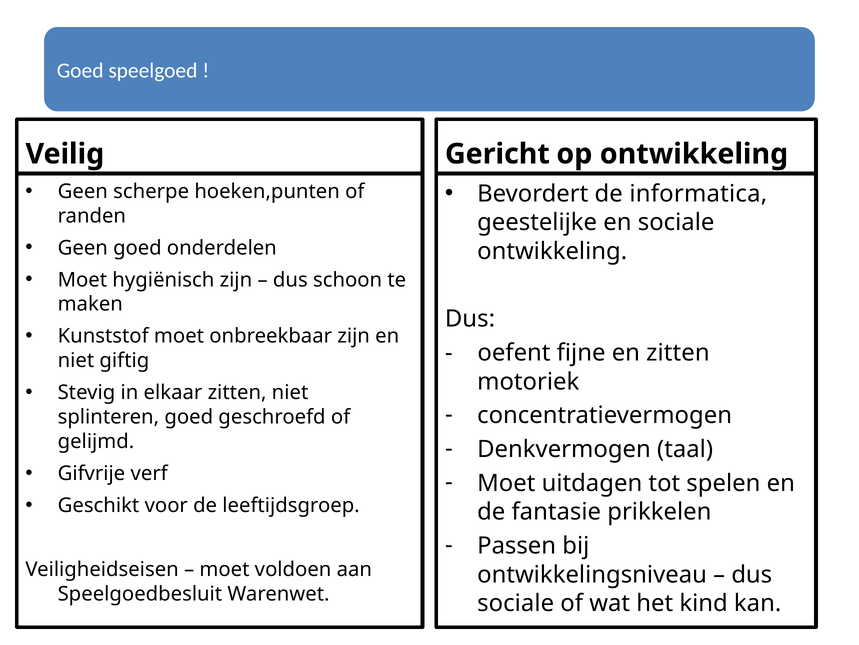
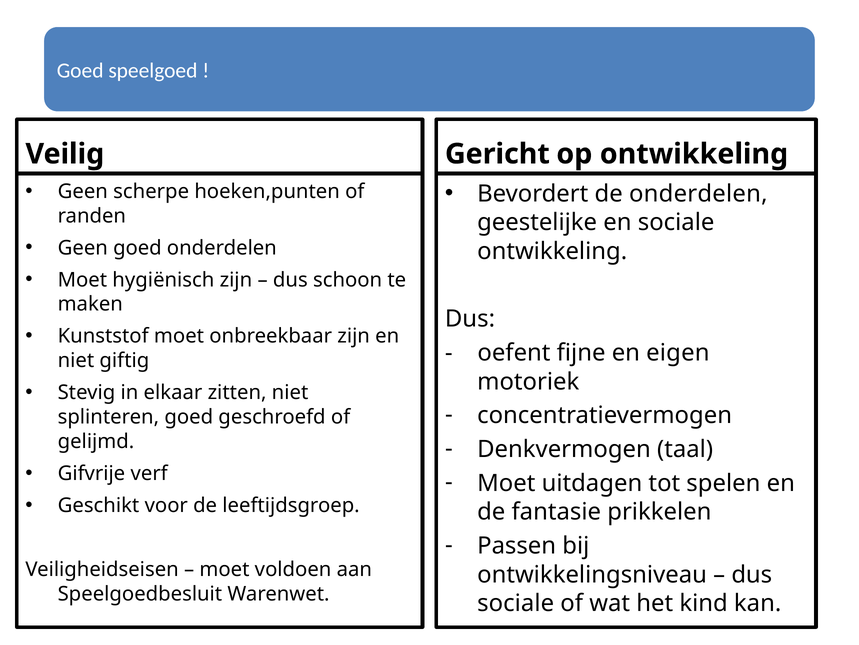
de informatica: informatica -> onderdelen (698, 194)
en zitten: zitten -> eigen (678, 353)
